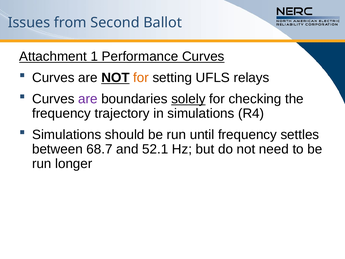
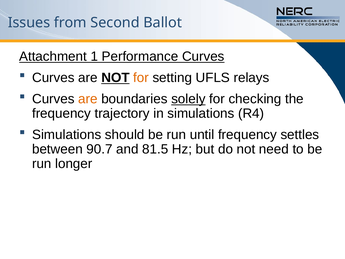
are colour: purple -> orange (88, 99)
68.7: 68.7 -> 90.7 (99, 149)
52.1: 52.1 -> 81.5 (155, 149)
